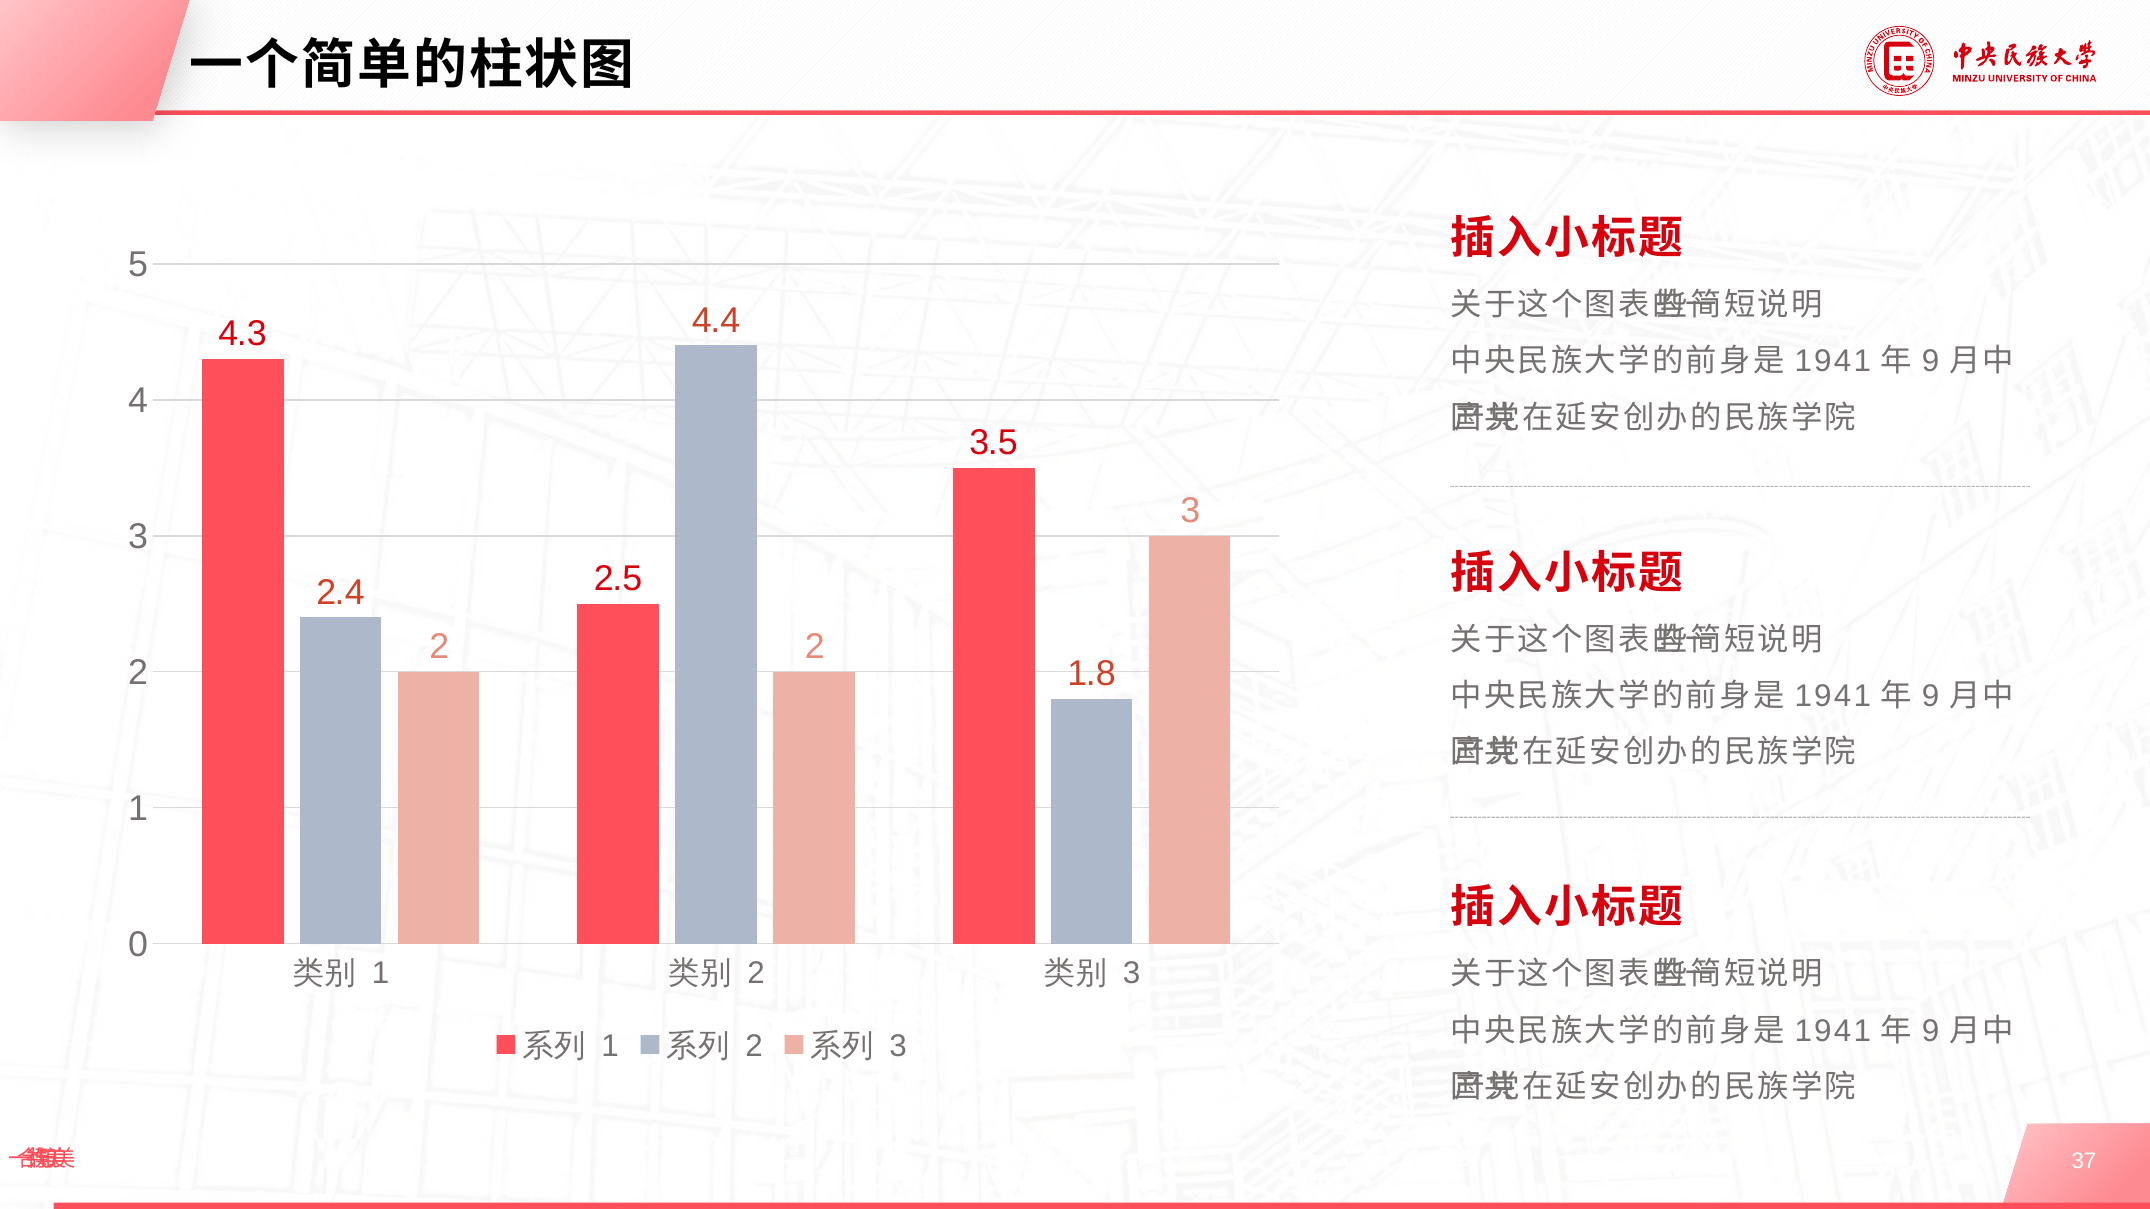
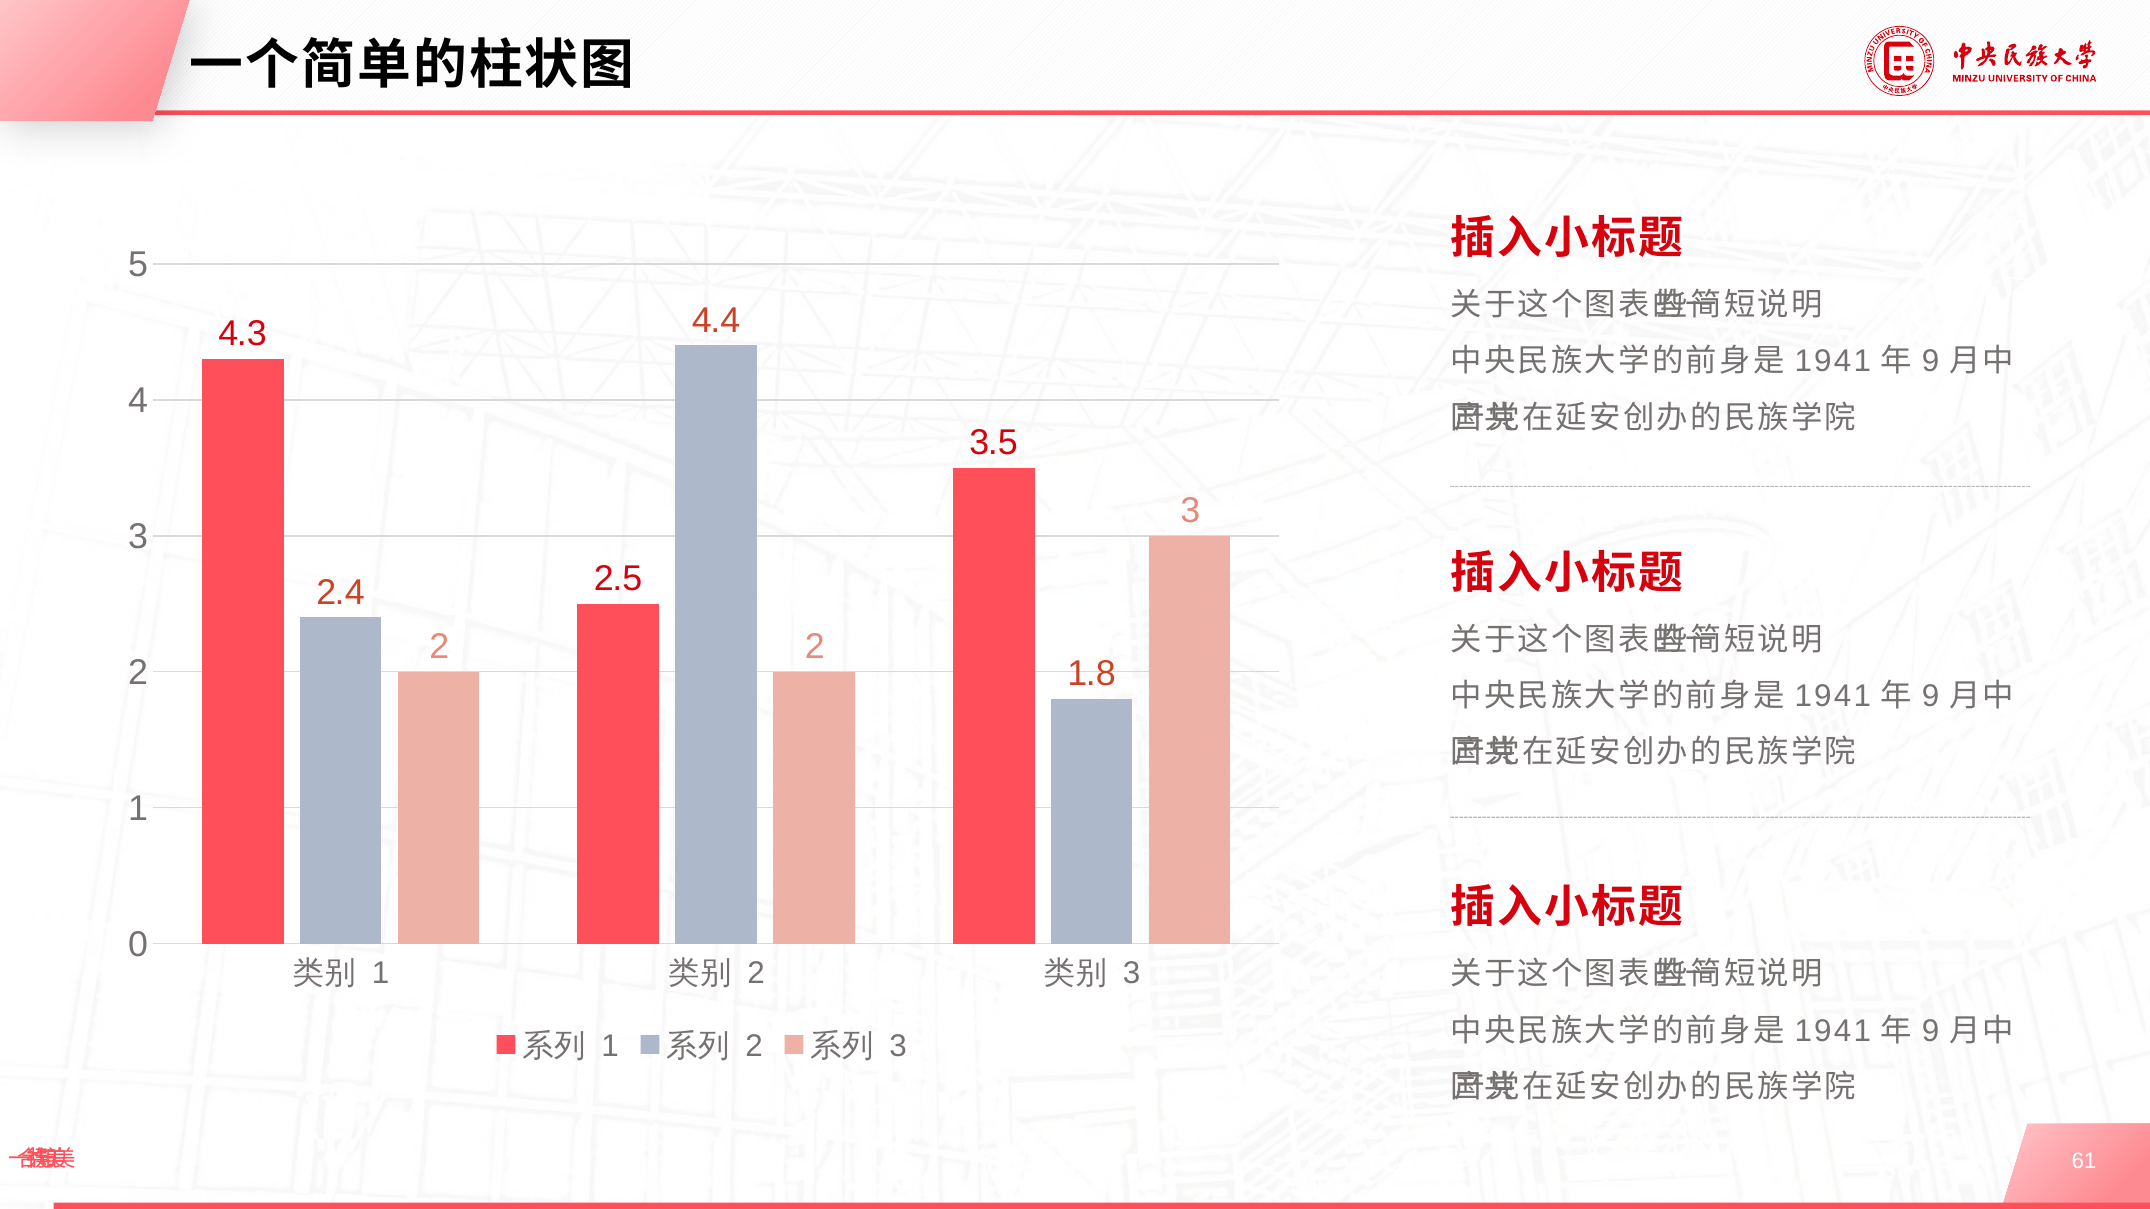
37: 37 -> 61 (2084, 1162)
